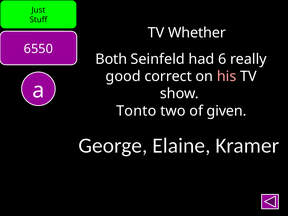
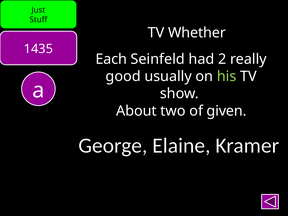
6550: 6550 -> 1435 (38, 49)
Both: Both -> Each (111, 59)
6: 6 -> 2 (222, 59)
correct: correct -> usually (168, 76)
his colour: pink -> light green (227, 76)
Tonto: Tonto -> About (136, 111)
